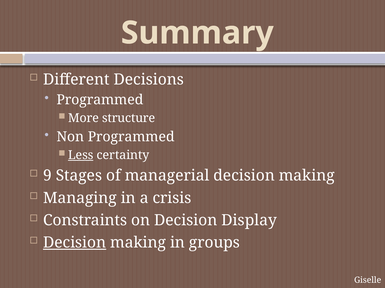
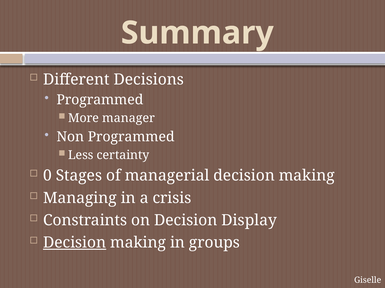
structure: structure -> manager (129, 118)
Less underline: present -> none (81, 155)
9: 9 -> 0 (47, 176)
